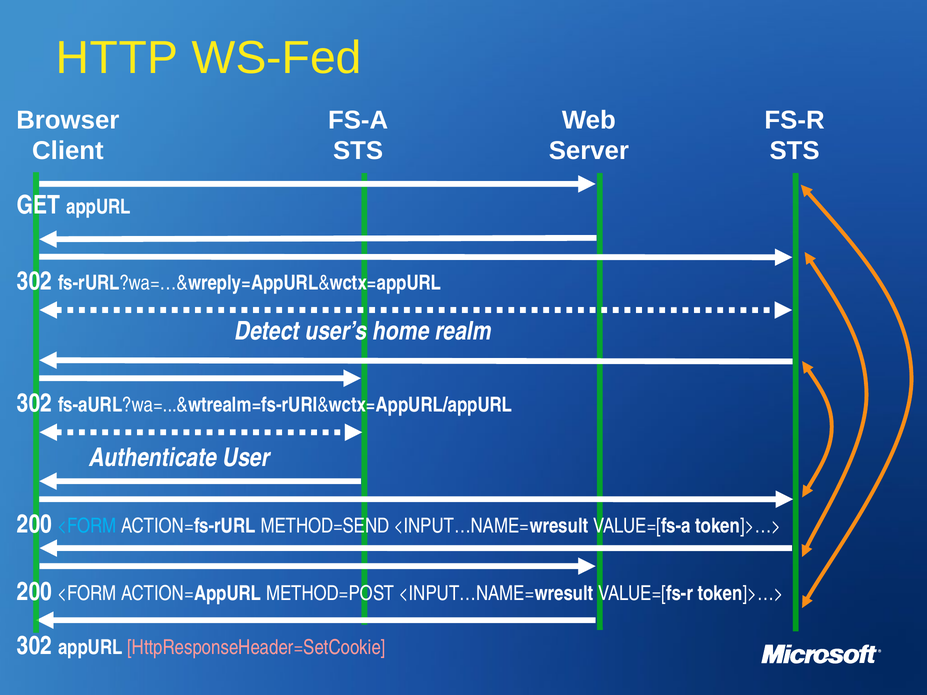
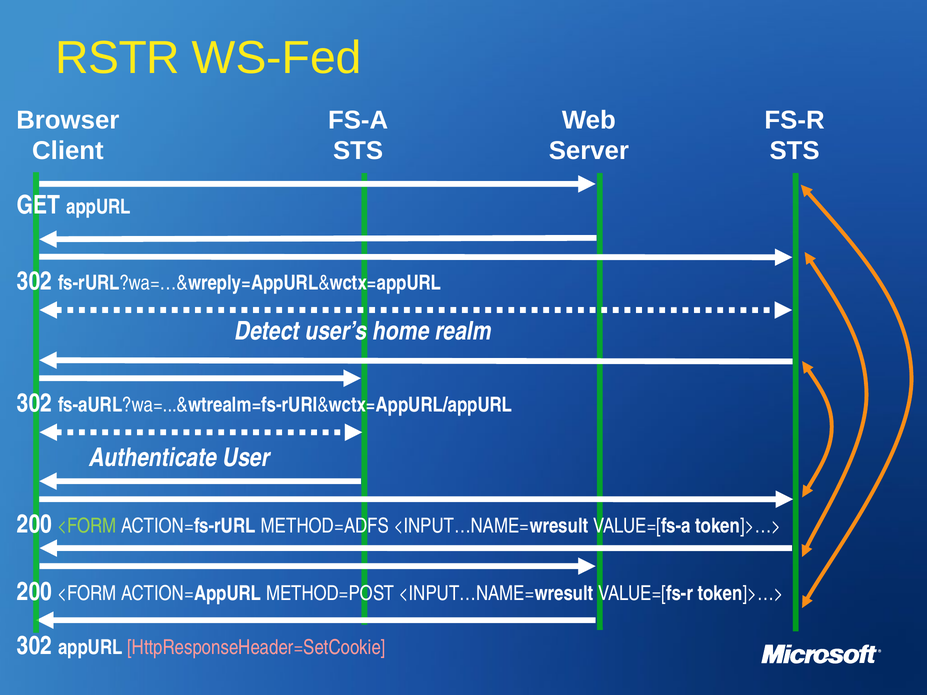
HTTP: HTTP -> RSTR (118, 58)
<FORM colour: light blue -> light green (87, 526)
METHOD=SEND: METHOD=SEND -> METHOD=ADFS (325, 526)
